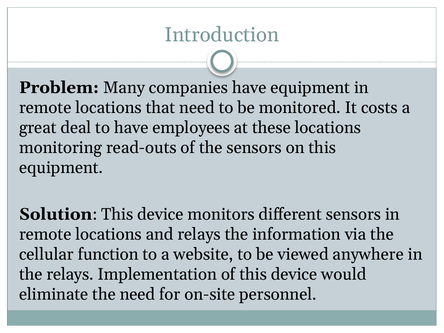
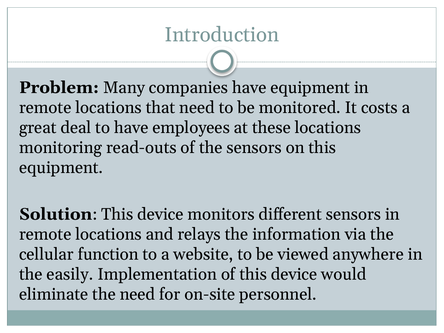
the relays: relays -> easily (70, 274)
